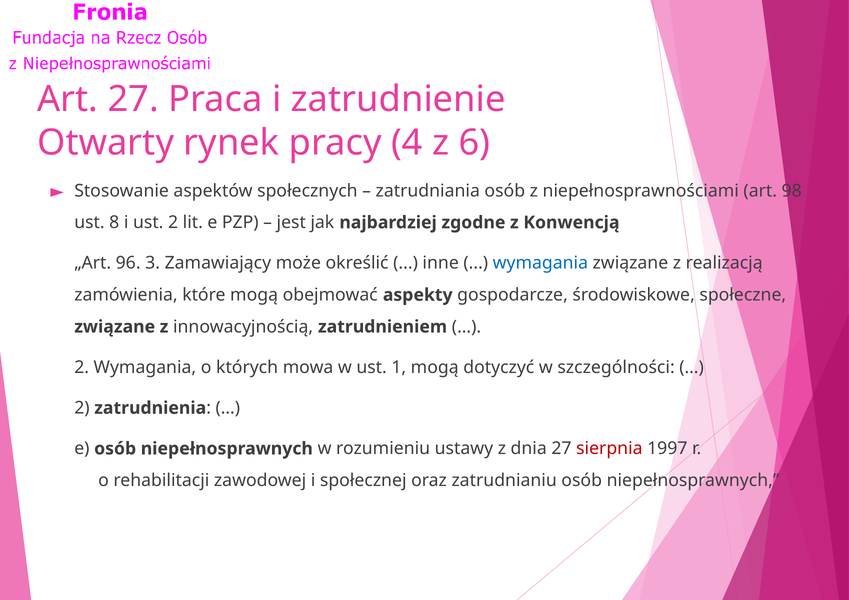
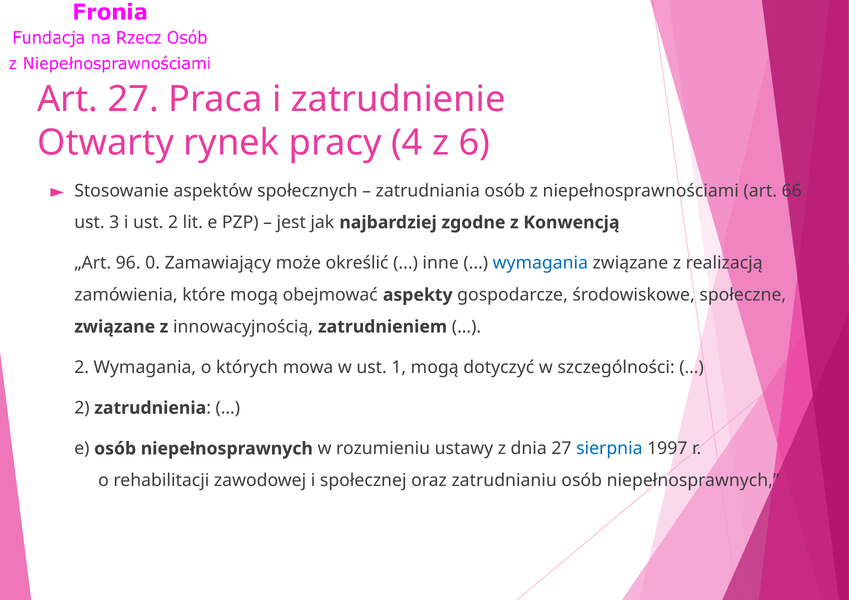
98: 98 -> 66 (792, 191)
8: 8 -> 3 (114, 223)
3: 3 -> 0 (153, 263)
sierpnia colour: red -> blue (609, 449)
